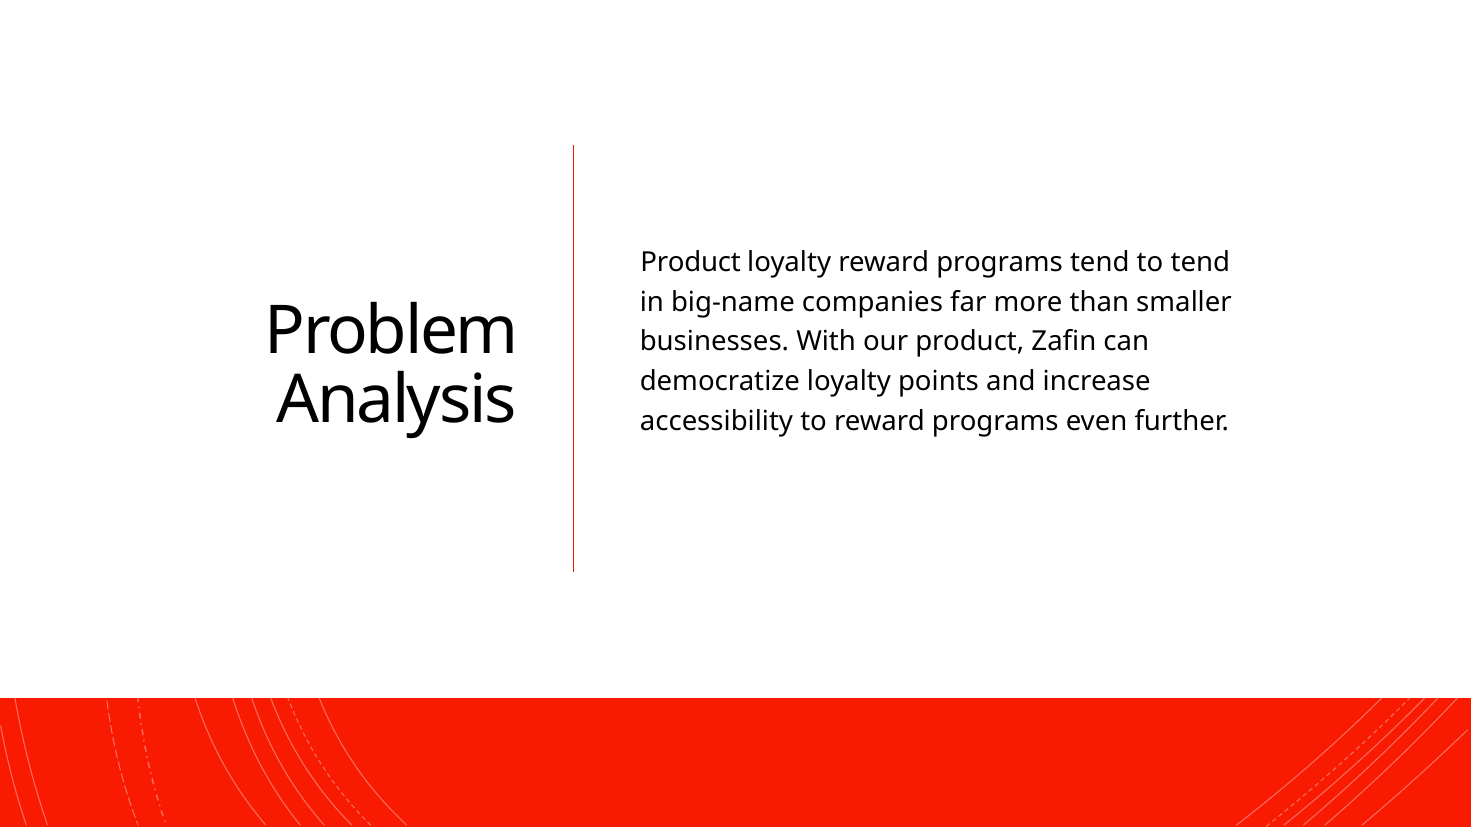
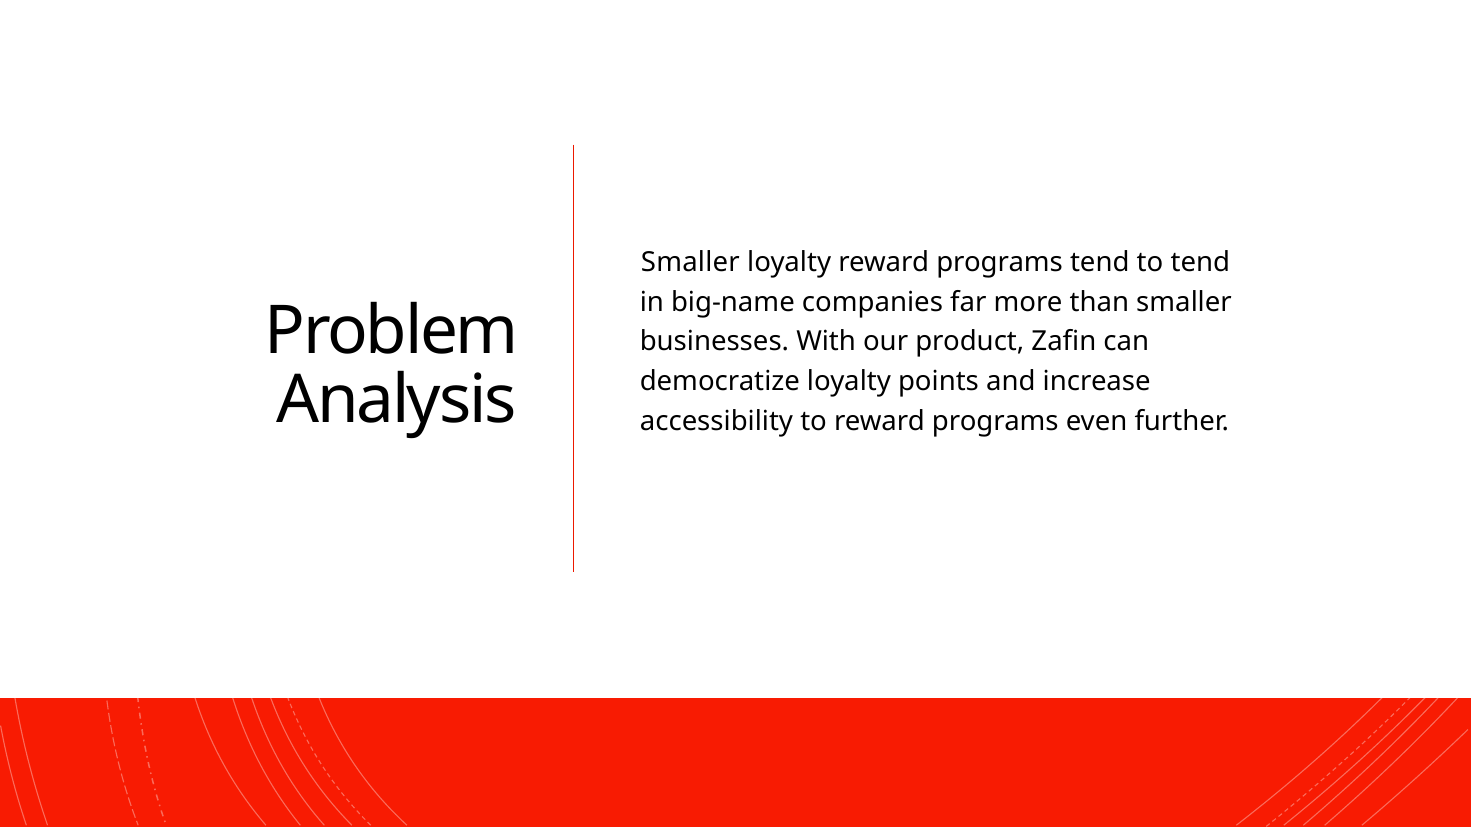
Product: Product -> Smaller (690, 262)
